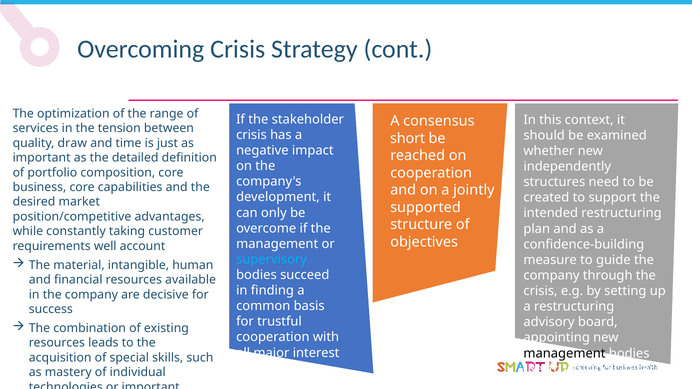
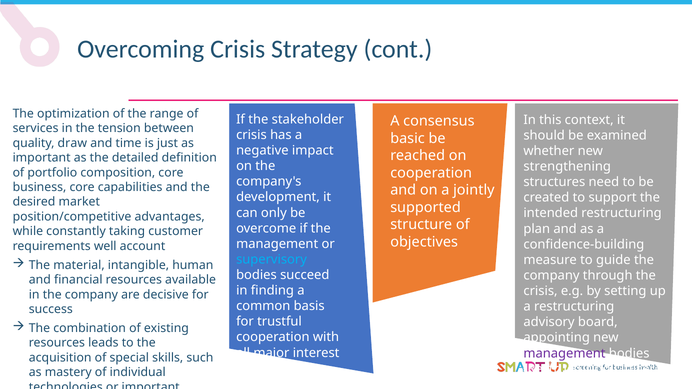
short: short -> basic (408, 138)
independently: independently -> strengthening (567, 167)
management colour: black -> purple (564, 353)
